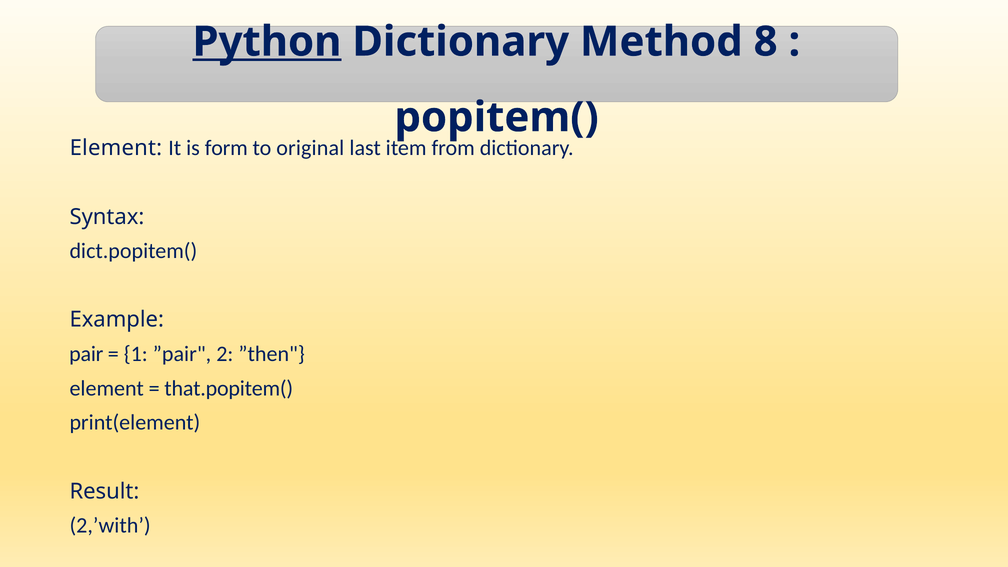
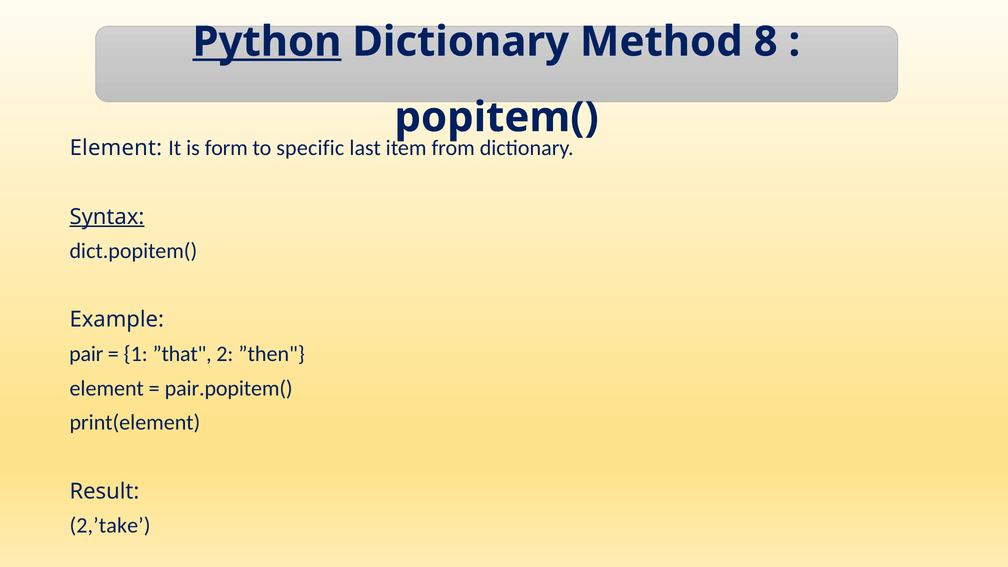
original: original -> specific (310, 148)
Syntax underline: none -> present (107, 217)
”pair: ”pair -> ”that (182, 354)
that.popitem(: that.popitem( -> pair.popitem( (229, 388)
2,’with: 2,’with -> 2,’take (110, 526)
